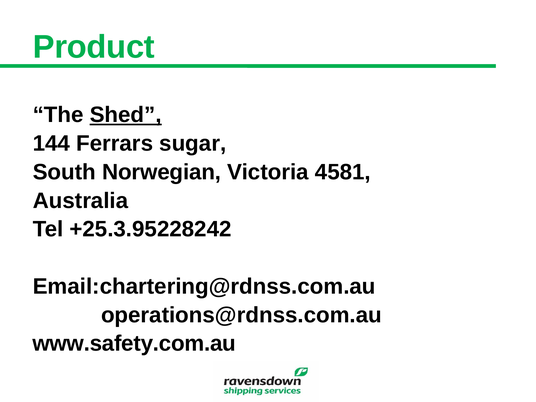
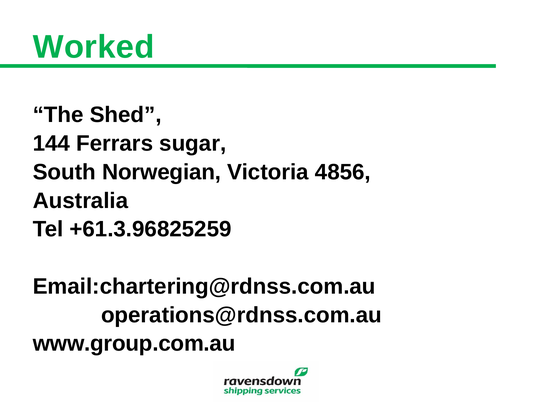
Product: Product -> Worked (94, 47)
Shed underline: present -> none (126, 115)
4581: 4581 -> 4856 (343, 172)
+25.3.95228242: +25.3.95228242 -> +61.3.96825259 (151, 229)
www.safety.com.au: www.safety.com.au -> www.group.com.au (134, 343)
